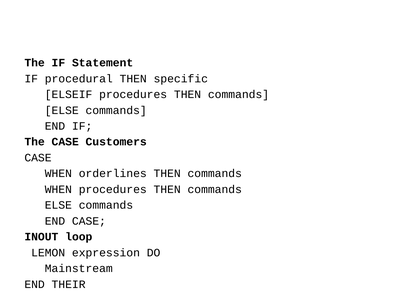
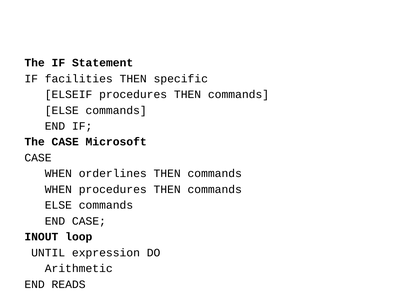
procedural: procedural -> facilities (79, 79)
Customers: Customers -> Microsoft (116, 142)
LEMON: LEMON -> UNTIL (48, 253)
Mainstream: Mainstream -> Arithmetic (79, 269)
THEIR: THEIR -> READS (69, 285)
